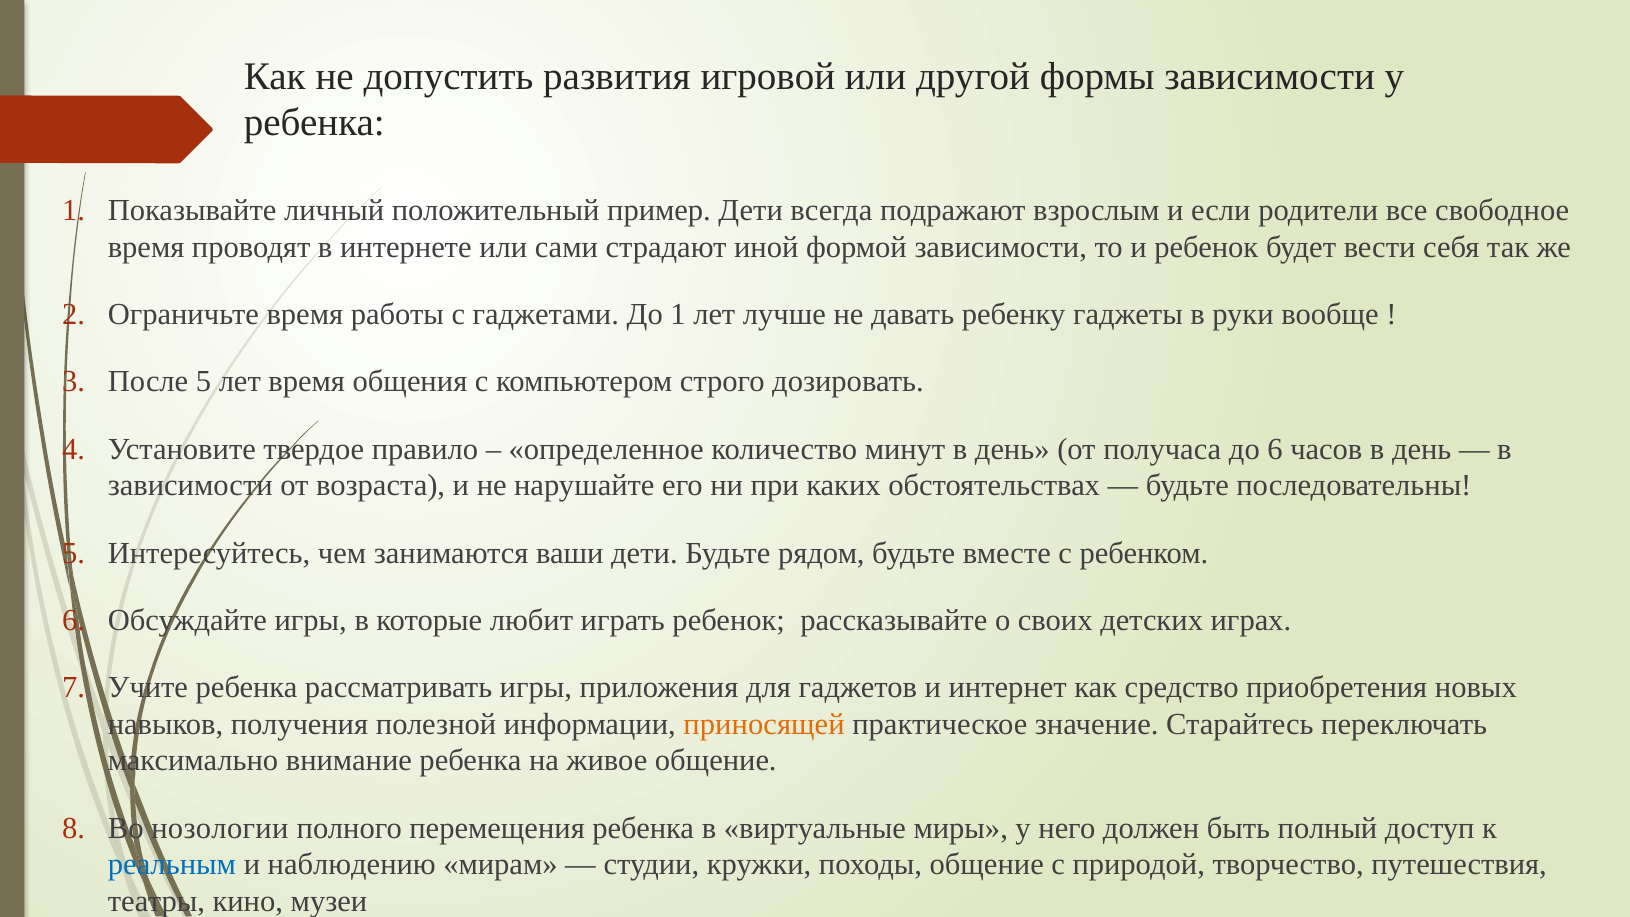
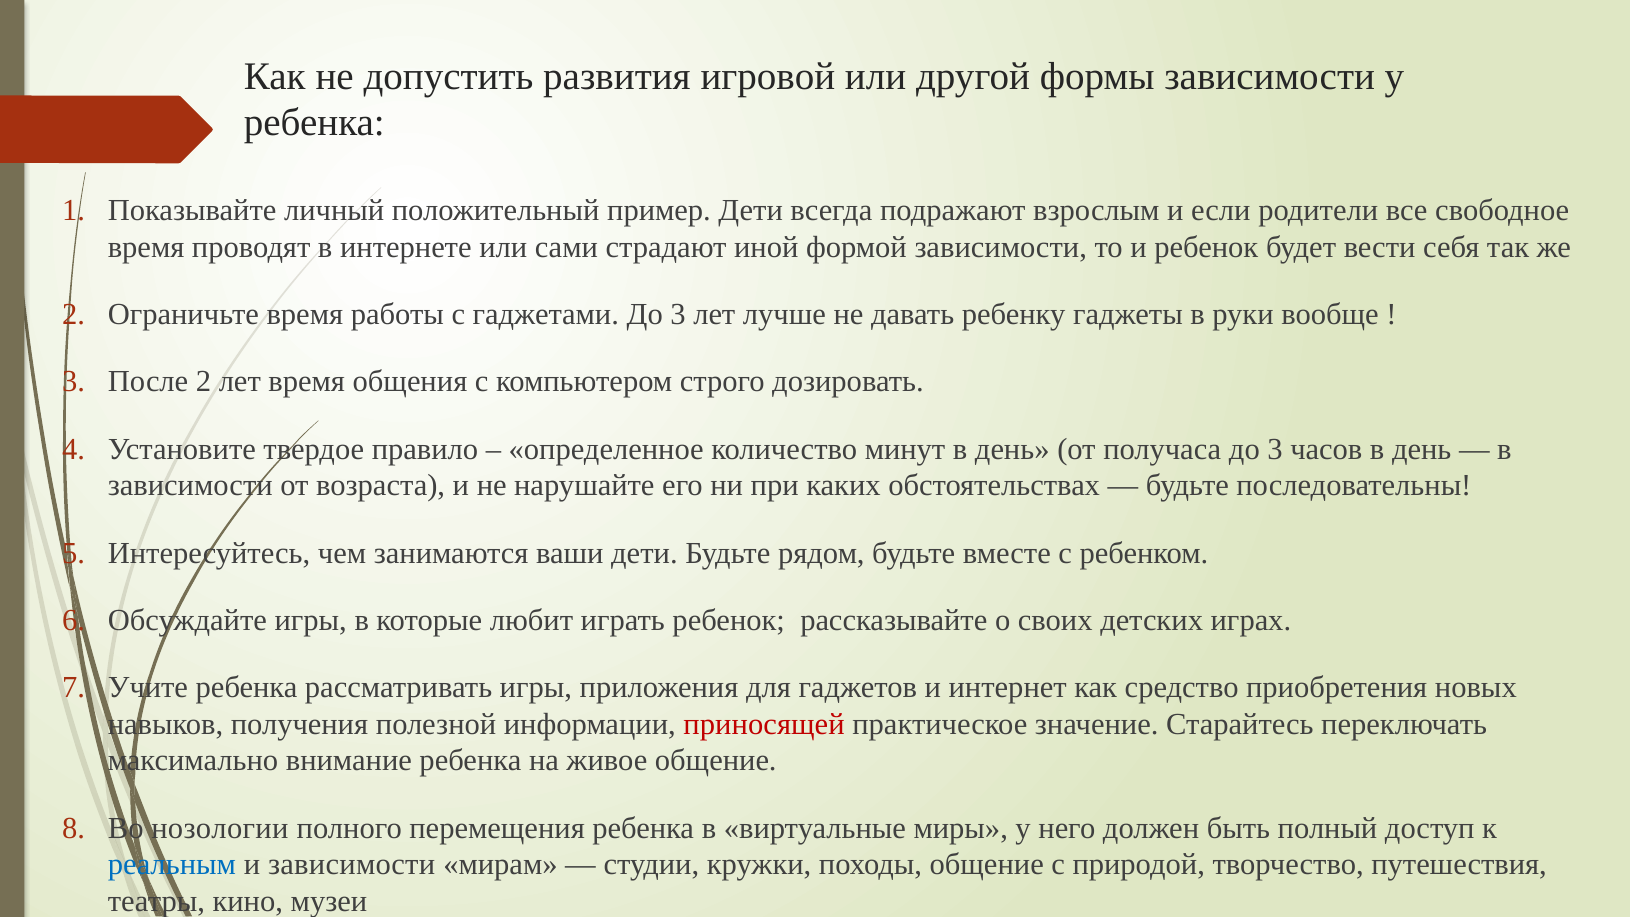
гаджетами До 1: 1 -> 3 (678, 314)
После 5: 5 -> 2 (204, 382)
получаса до 6: 6 -> 3 (1275, 449)
приносящей colour: orange -> red (764, 724)
и наблюдению: наблюдению -> зависимости (352, 865)
